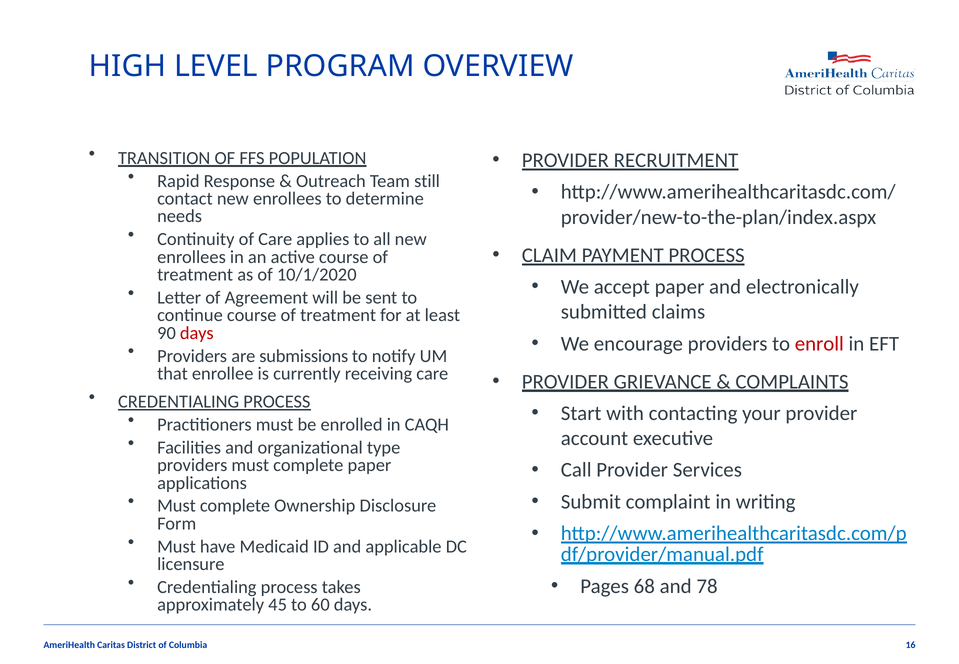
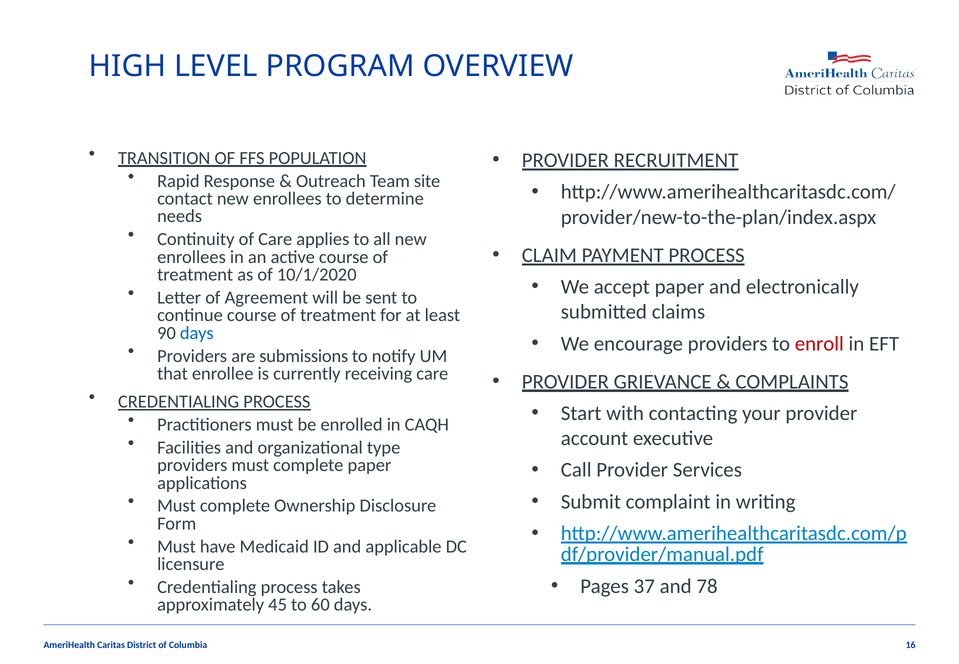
still: still -> site (427, 181)
days colour: red -> blue (197, 333)
68: 68 -> 37 (644, 586)
